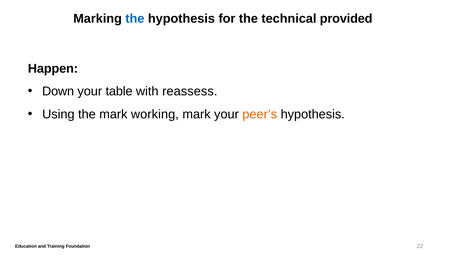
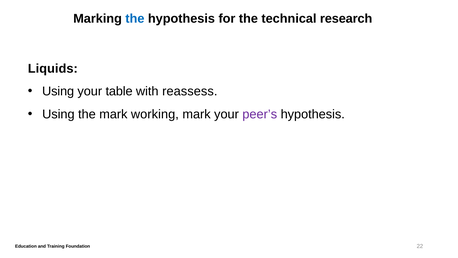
provided: provided -> research (346, 19)
Happen: Happen -> Liquids (53, 68)
Down: Down -> Using (58, 91)
peer’s colour: orange -> purple (260, 114)
